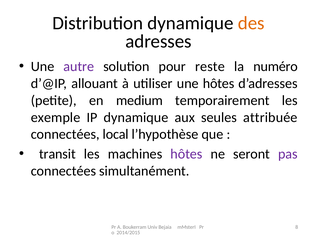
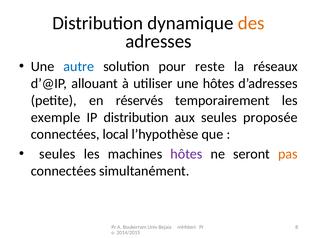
autre colour: purple -> blue (79, 67)
numéro: numéro -> réseaux (276, 67)
medium: medium -> réservés (139, 100)
IP dynamique: dynamique -> distribution (136, 117)
attribuée: attribuée -> proposée (270, 117)
transit: transit -> seules (57, 154)
pas colour: purple -> orange (288, 154)
